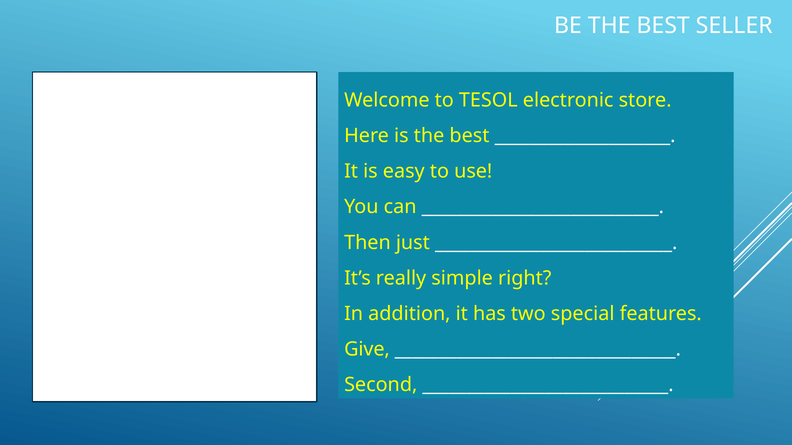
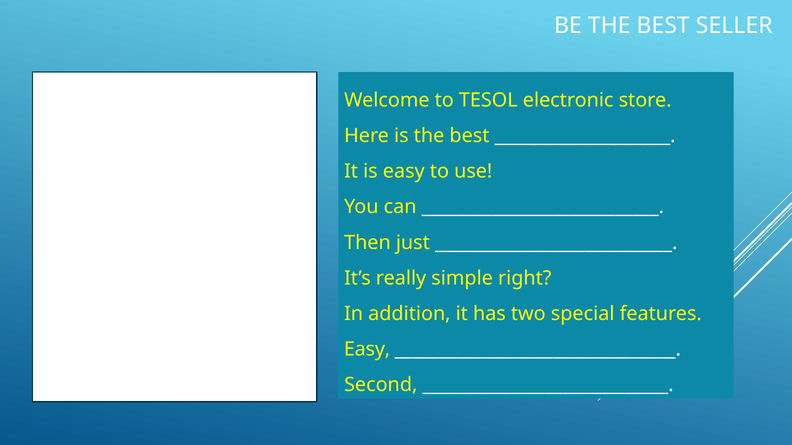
Give: Give -> Easy (367, 350)
